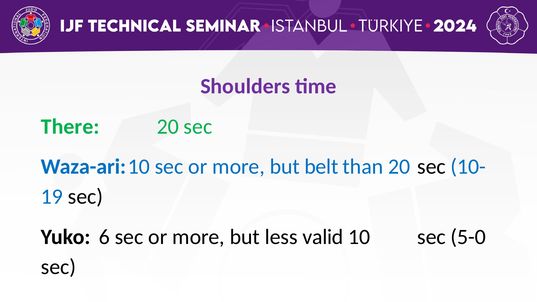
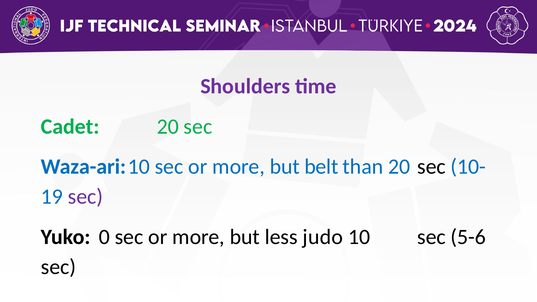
There: There -> Cadet (70, 127)
sec colour: black -> purple (85, 197)
6: 6 -> 0 (104, 237)
valid: valid -> judo (323, 237)
5-0: 5-0 -> 5-6 (468, 237)
